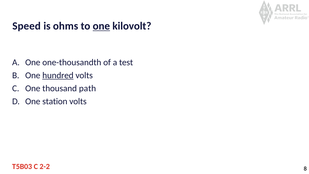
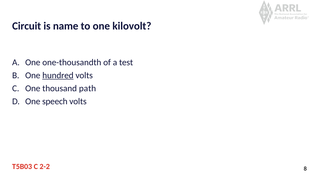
Speed: Speed -> Circuit (27, 26)
ohms: ohms -> name (66, 26)
one underline: present -> none (101, 26)
station: station -> speech (55, 101)
